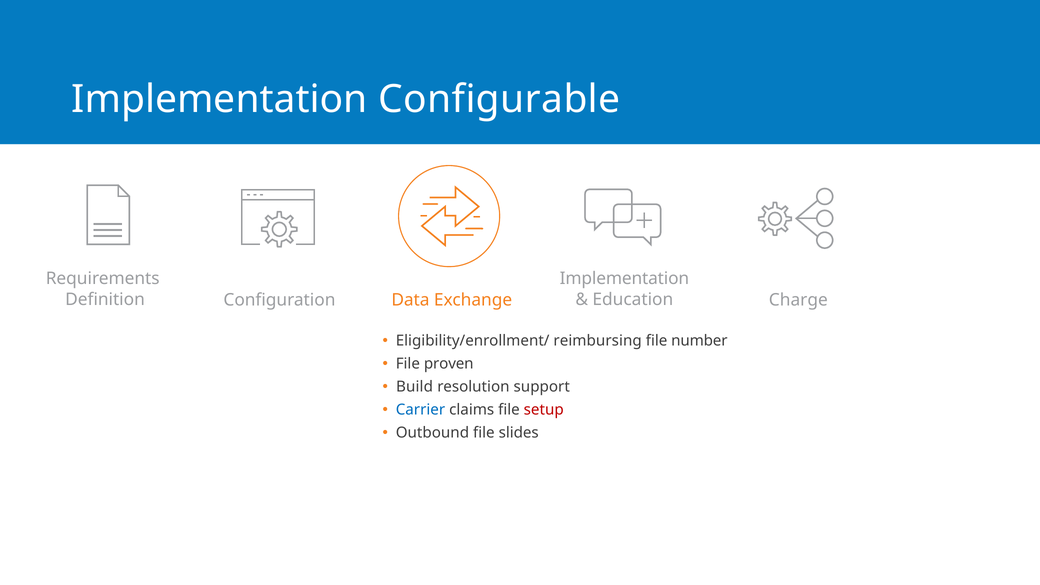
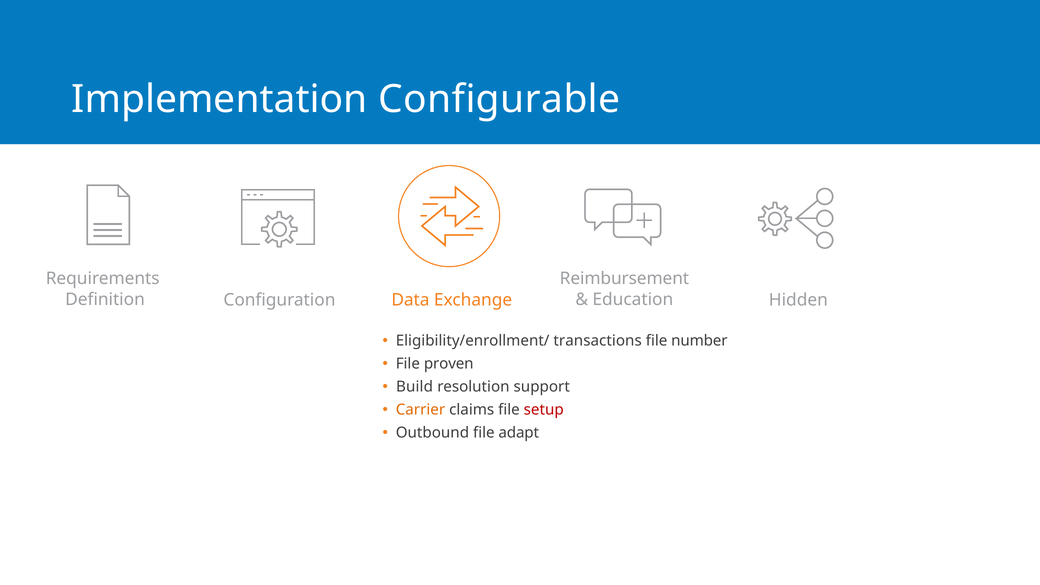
Implementation: Implementation -> Reimbursement (624, 279)
Charge: Charge -> Hidden (798, 300)
reimbursing: reimbursing -> transactions (598, 341)
Carrier colour: blue -> orange (420, 410)
slides: slides -> adapt (519, 433)
